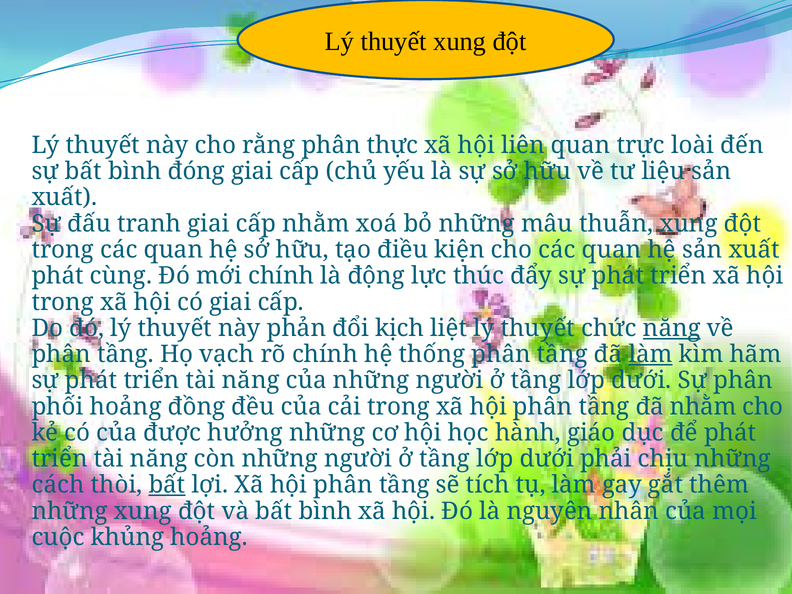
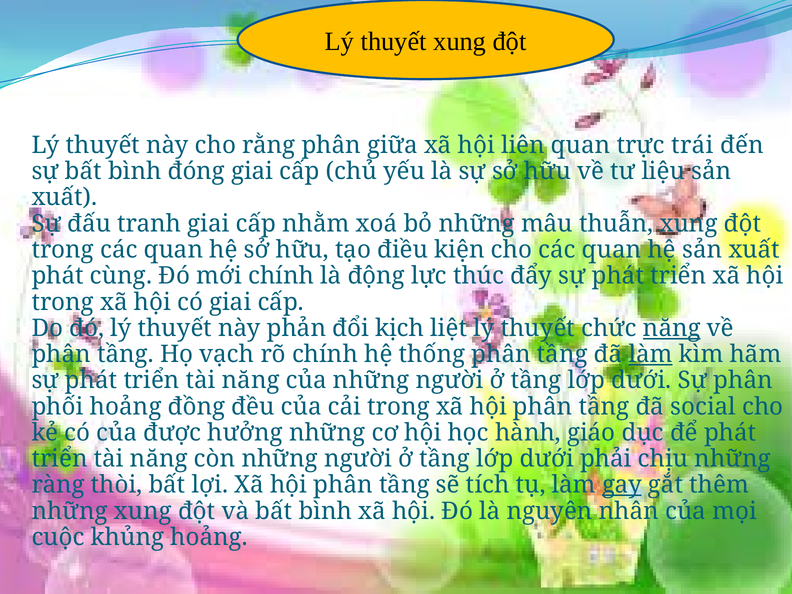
thực: thực -> giữa (392, 145)
loài: loài -> trái (692, 145)
đã nhằm: nhằm -> social (703, 407)
cách: cách -> ràng (58, 485)
bất underline: present -> none (167, 485)
gay underline: none -> present (622, 485)
